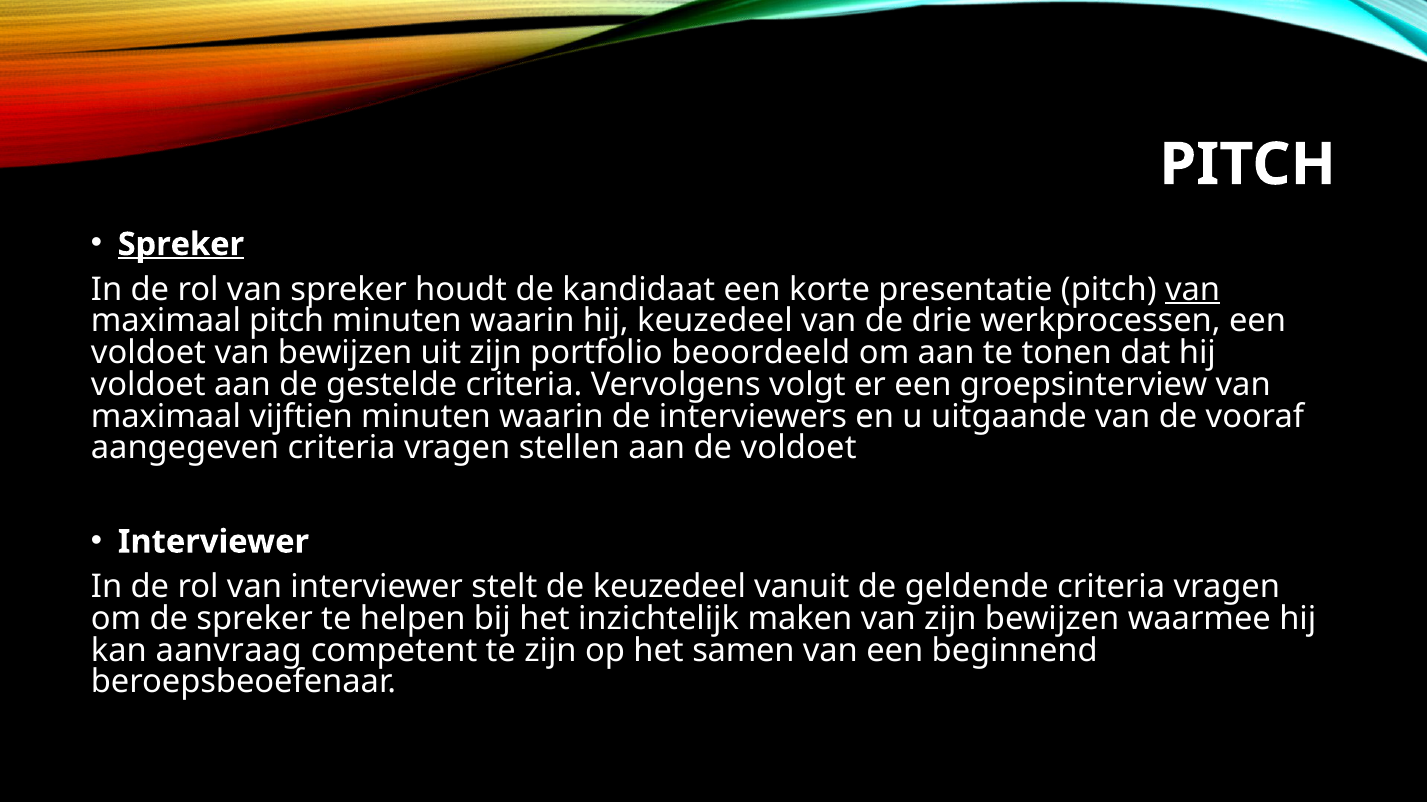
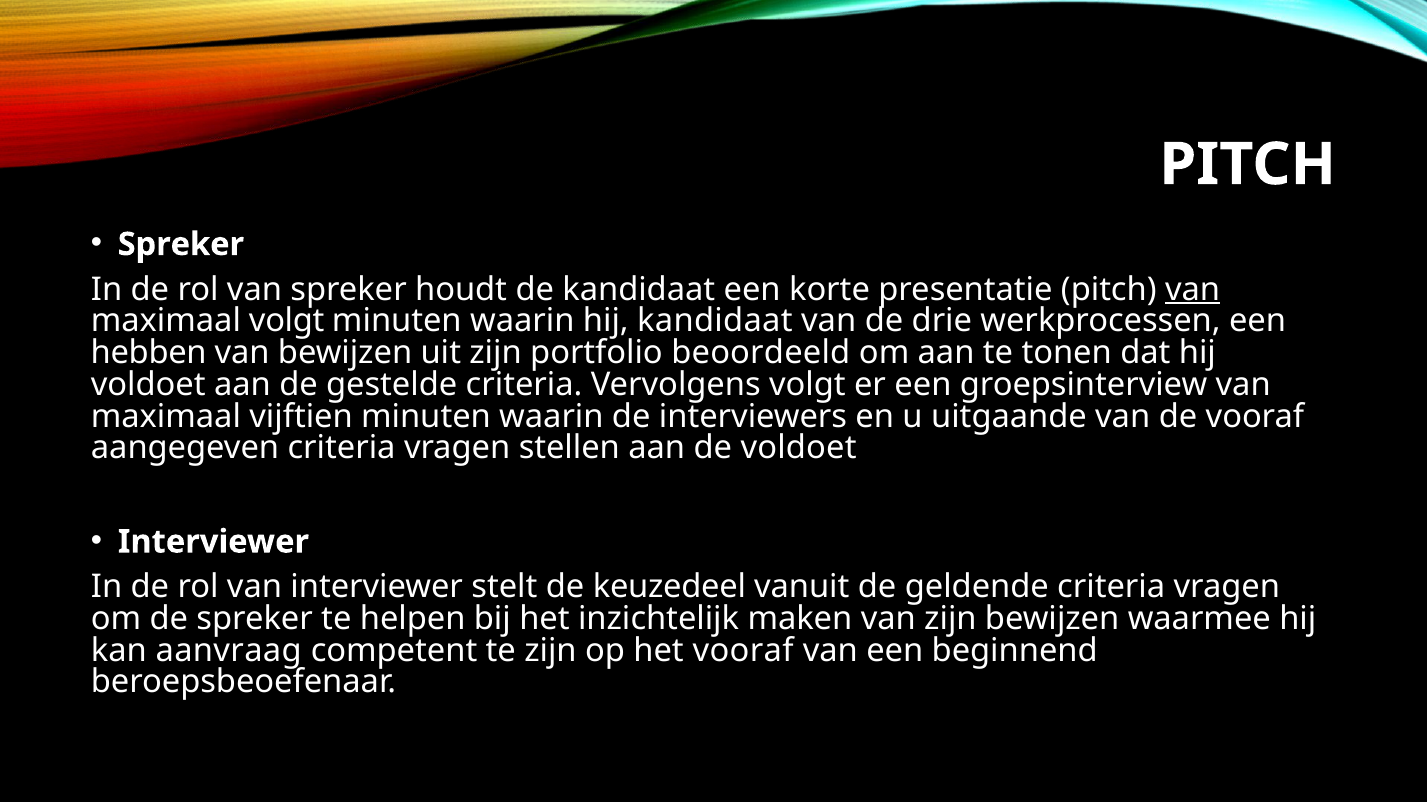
Spreker underline: present -> none (181, 245)
maximaal pitch: pitch -> volgt (287, 321)
hij keuzedeel: keuzedeel -> kandidaat (715, 321)
voldoet: voldoet -> hebben (149, 353)
het samen: samen -> vooraf (743, 651)
